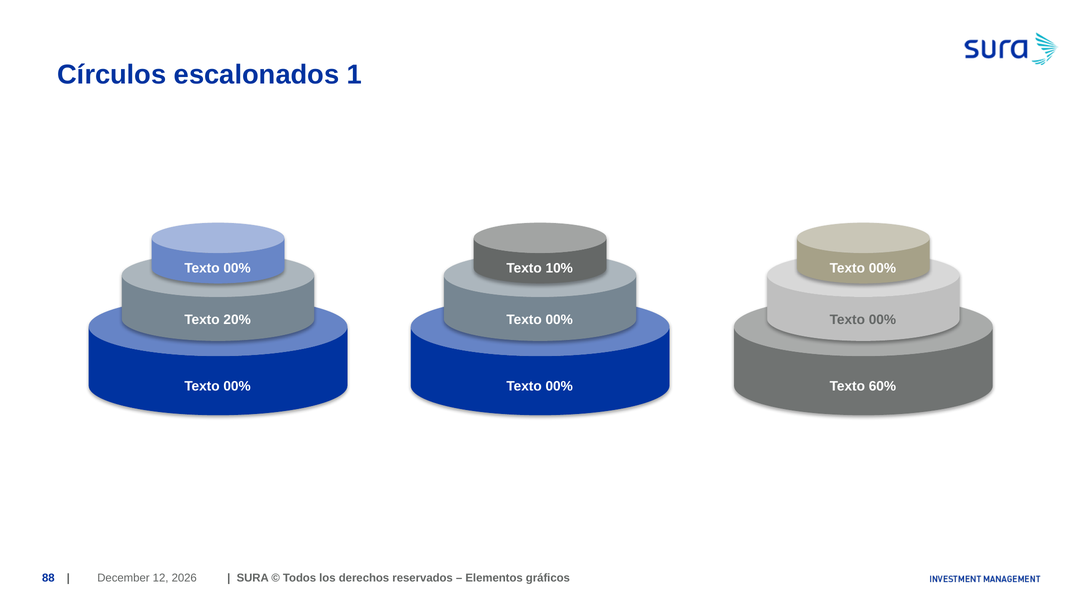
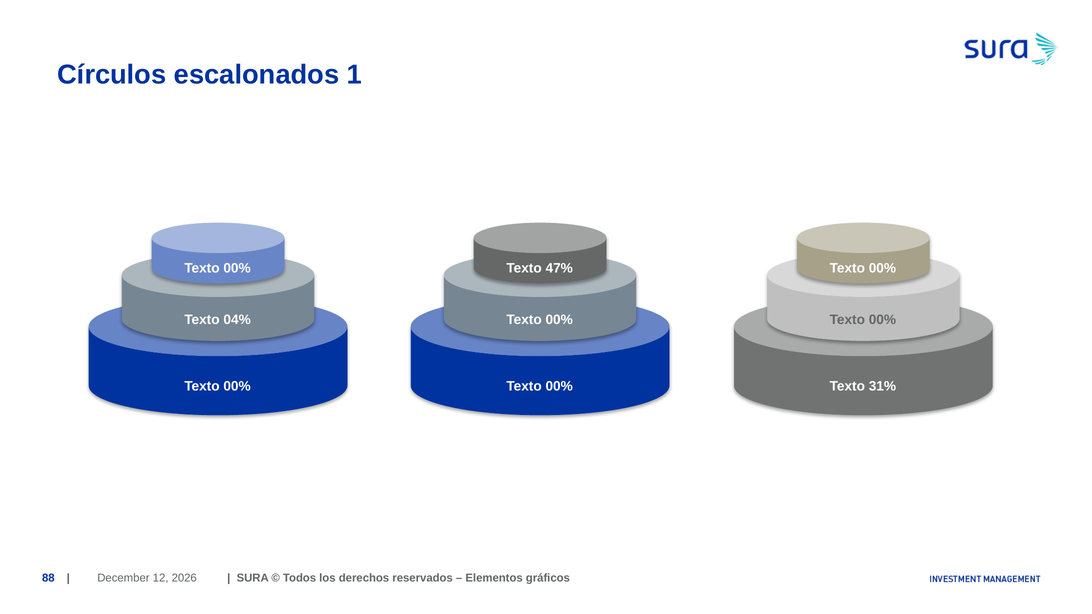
10%: 10% -> 47% (559, 268)
20%: 20% -> 04% (237, 320)
60%: 60% -> 31% (882, 387)
